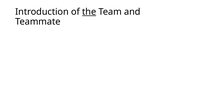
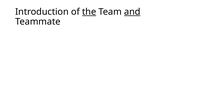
and underline: none -> present (132, 12)
